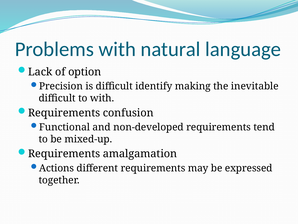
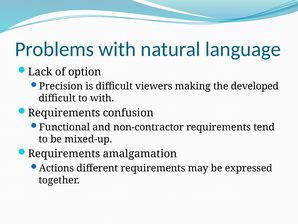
identify: identify -> viewers (154, 86)
inevitable: inevitable -> developed (255, 86)
non-developed: non-developed -> non-contractor (148, 127)
